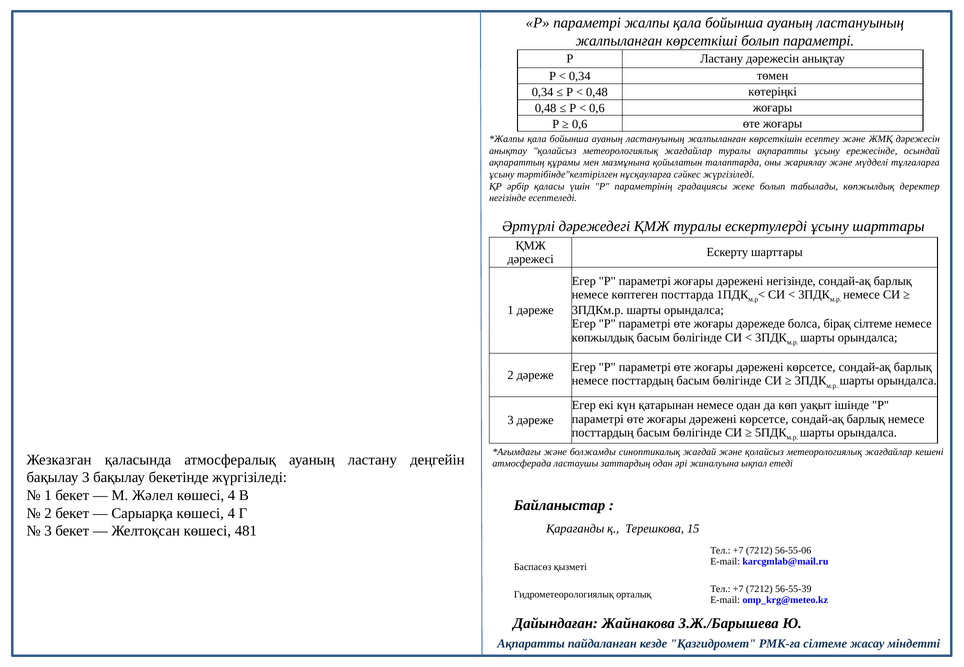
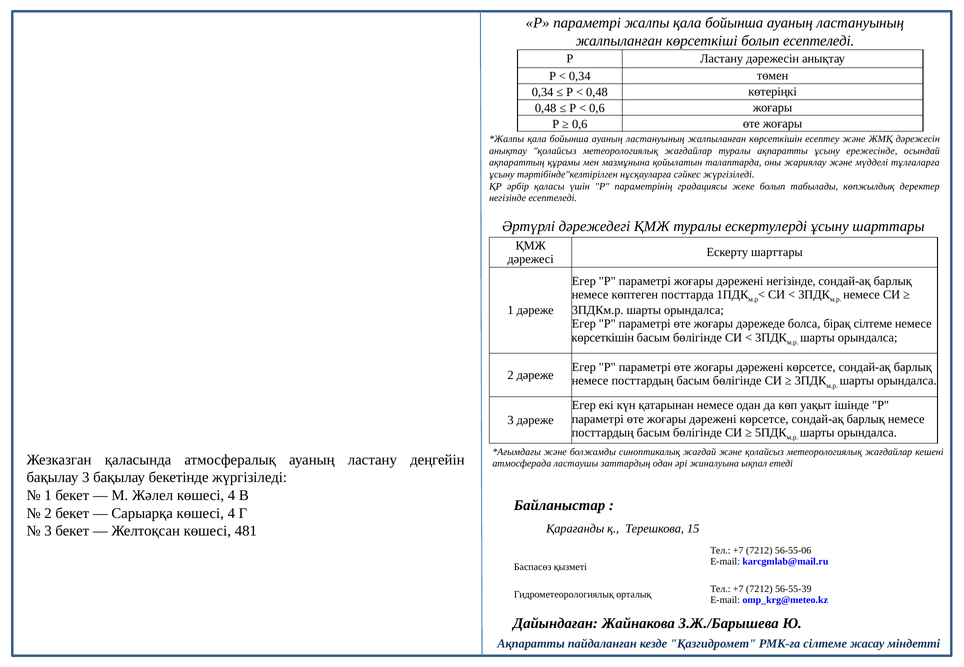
болып параметрі: параметрі -> есептеледі (819, 41)
көпжылдық: көпжылдық -> көрсеткішін (603, 338)
